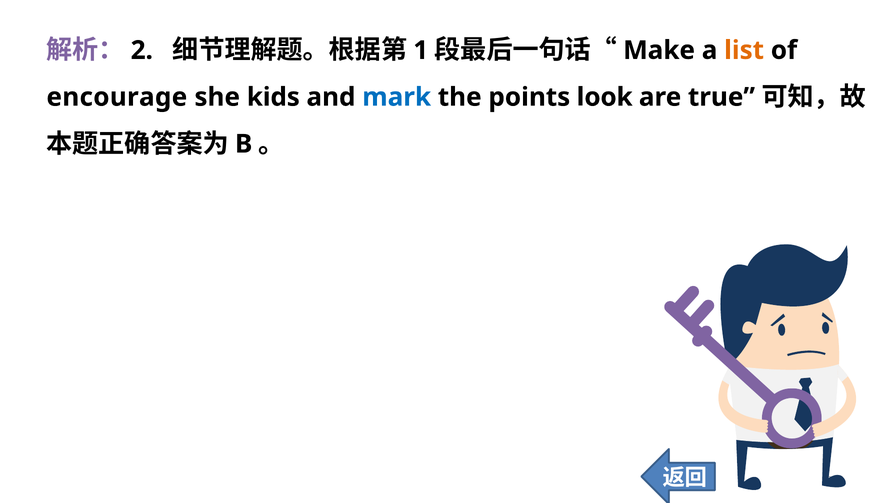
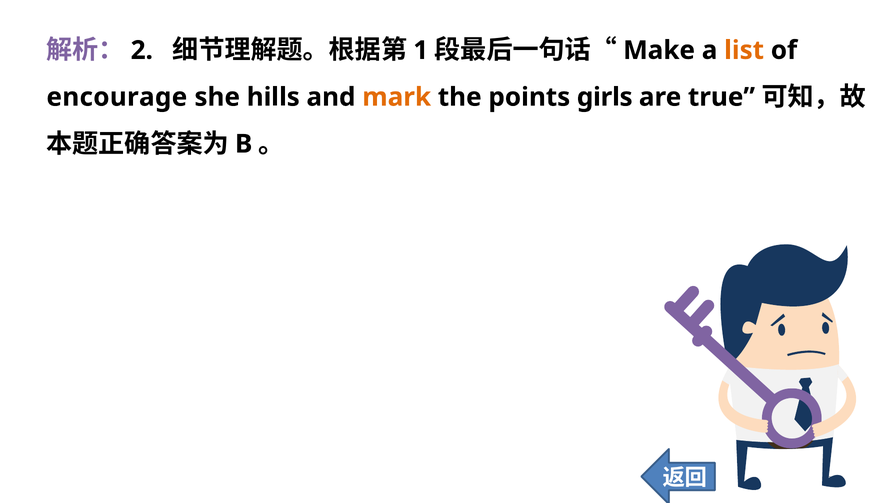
kids: kids -> hills (273, 97)
mark colour: blue -> orange (397, 97)
look: look -> girls (605, 97)
